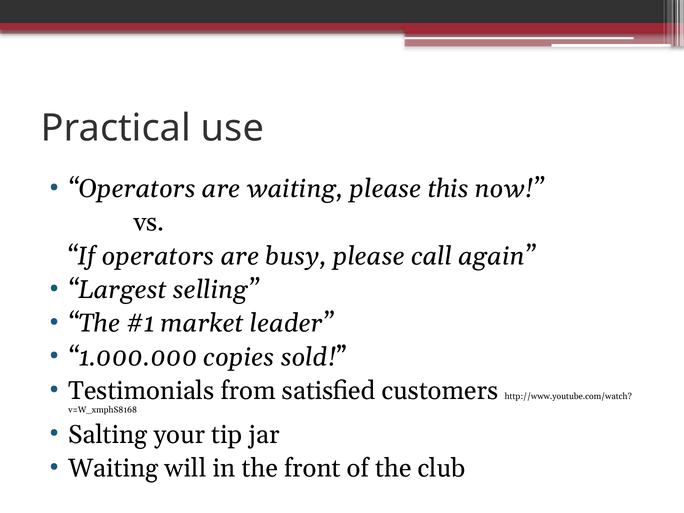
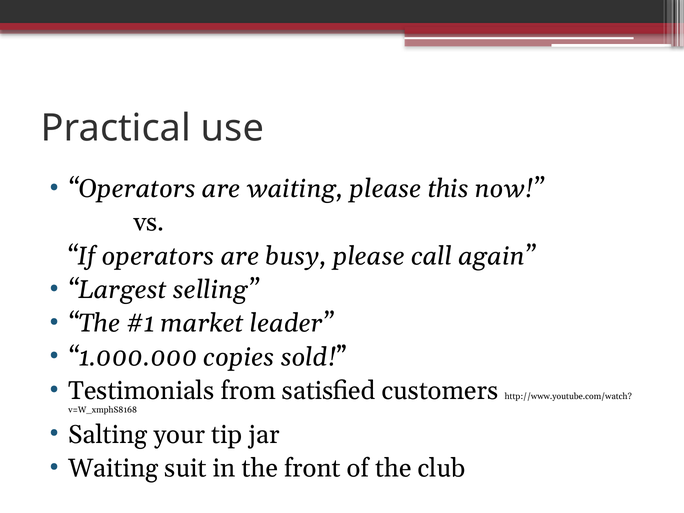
will: will -> suit (186, 468)
